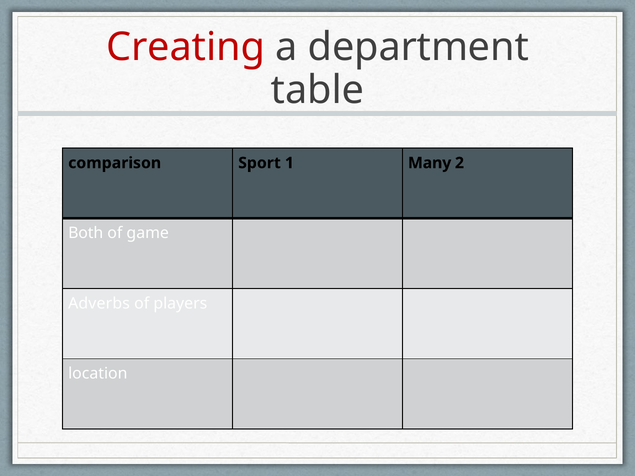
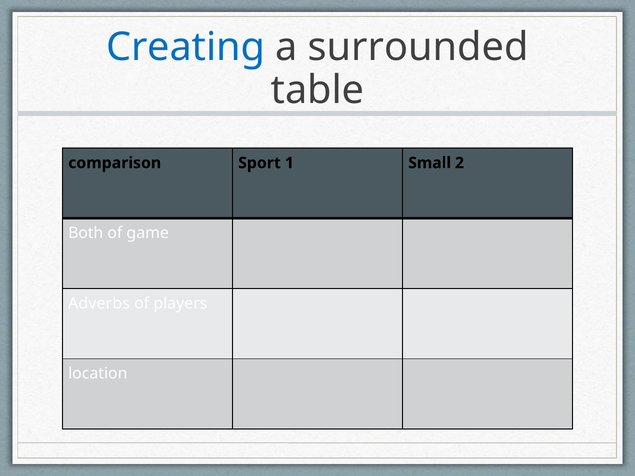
Creating colour: red -> blue (186, 47)
department: department -> surrounded (418, 47)
Many: Many -> Small (430, 163)
